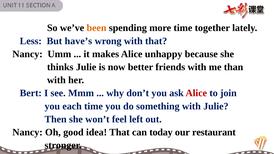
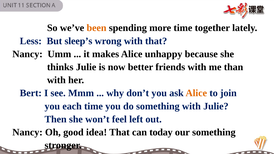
have’s: have’s -> sleep’s (78, 41)
Alice colour: red -> orange (196, 93)
our restaurant: restaurant -> something (214, 132)
